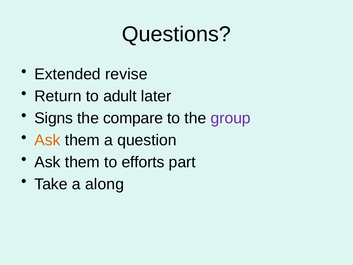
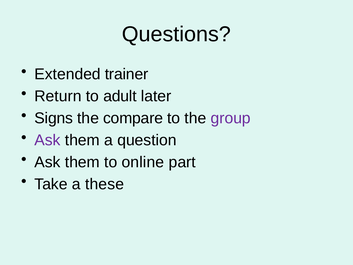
revise: revise -> trainer (127, 74)
Ask colour: orange -> purple (47, 140)
efforts: efforts -> online (143, 162)
along: along -> these (105, 184)
